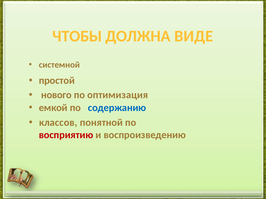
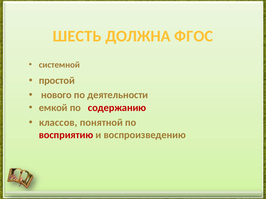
ЧТОБЫ: ЧТОБЫ -> ШЕСТЬ (77, 36)
ВИДЕ: ВИДЕ -> ФГОС (194, 36)
оптимизация: оптимизация -> деятельности (118, 95)
содержанию colour: blue -> red (117, 108)
